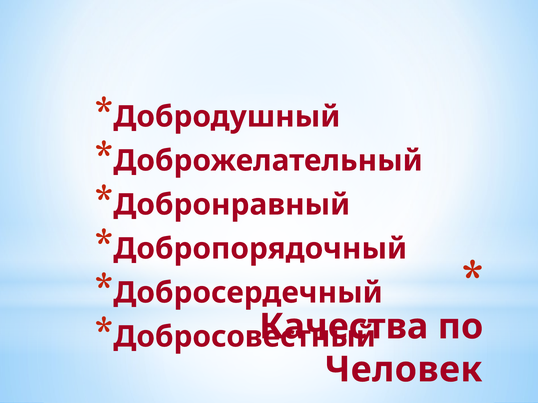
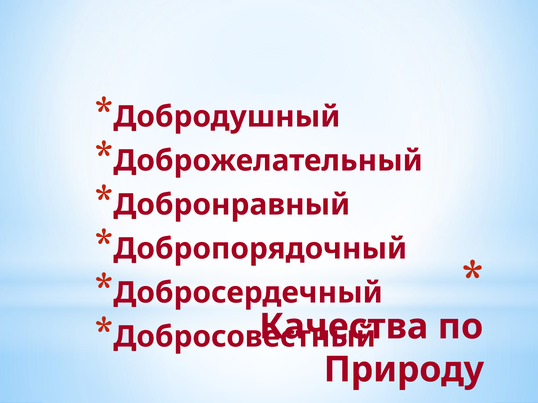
Человек: Человек -> Природу (404, 370)
